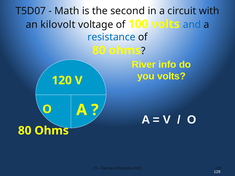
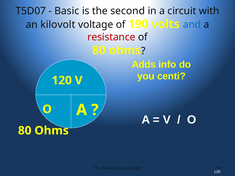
Math: Math -> Basic (67, 11)
100: 100 -> 190 (138, 24)
resistance colour: blue -> red (111, 37)
River: River -> Adds (144, 65)
you volts: volts -> centi (171, 76)
